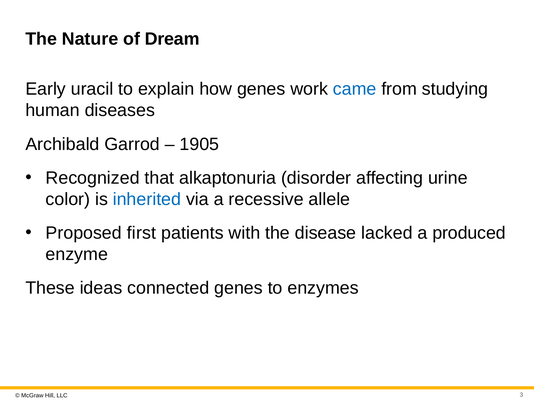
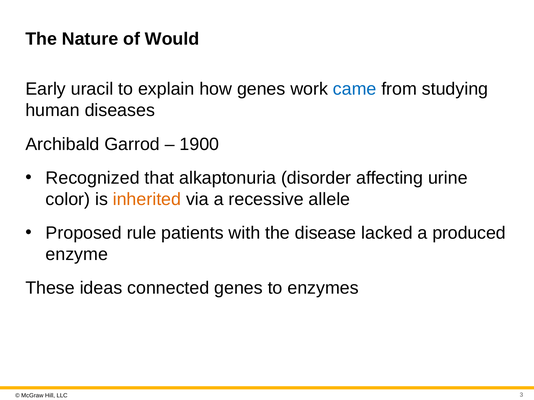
Dream: Dream -> Would (172, 39)
1905: 1905 -> 1900 (199, 144)
inherited colour: blue -> orange (147, 199)
first: first -> rule (142, 233)
